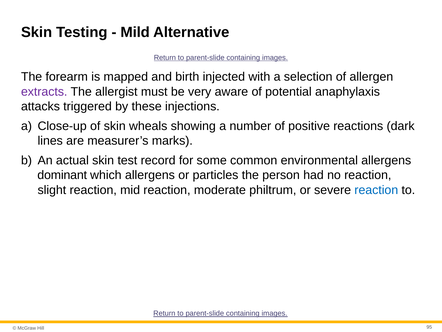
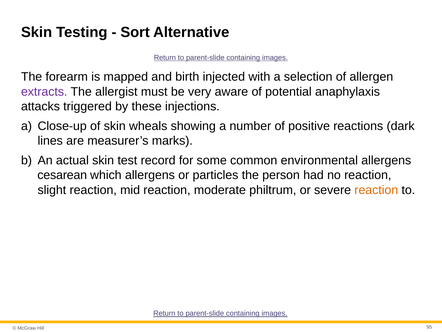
Mild: Mild -> Sort (135, 32)
dominant: dominant -> cesarean (62, 175)
reaction colour: blue -> orange (376, 190)
